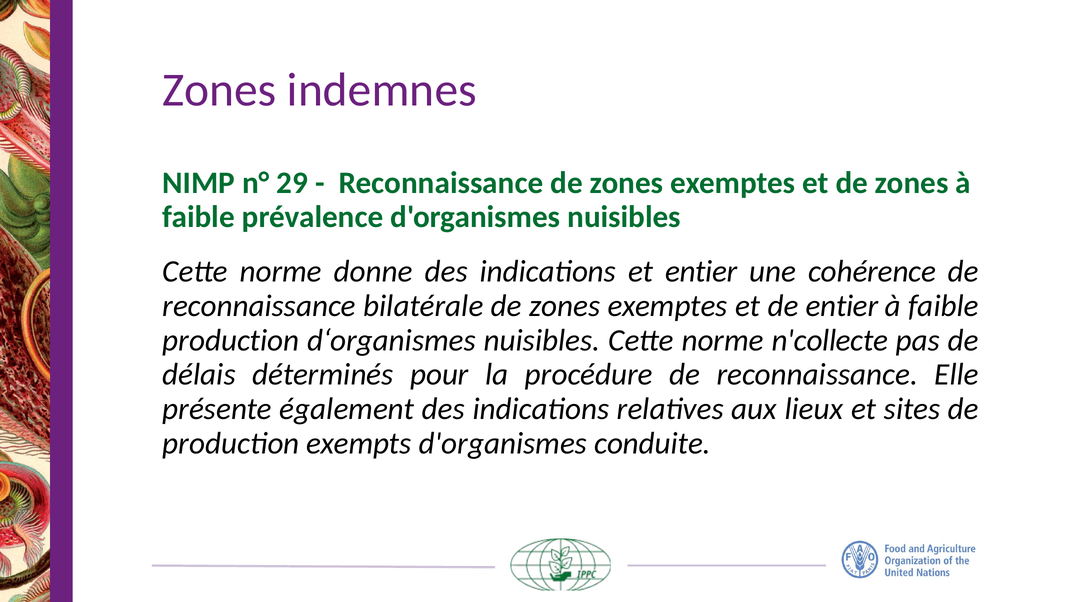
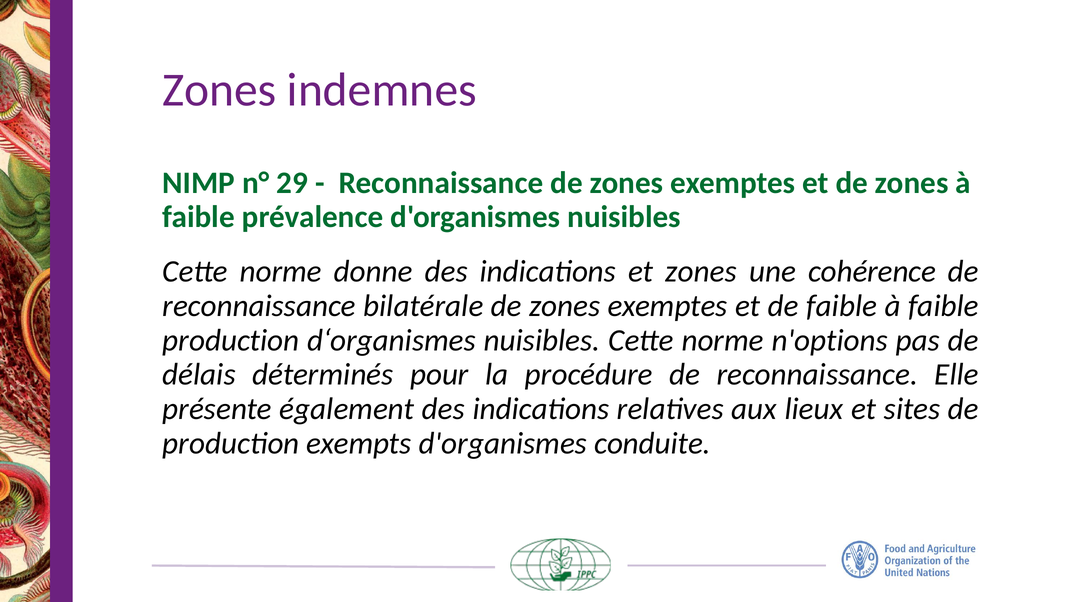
et entier: entier -> zones (701, 271)
de entier: entier -> faible (842, 306)
n'collecte: n'collecte -> n'options (830, 340)
